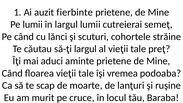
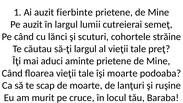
Pe lumii: lumii -> auzit (33, 24)
îşi vremea: vremea -> moarte (122, 73)
